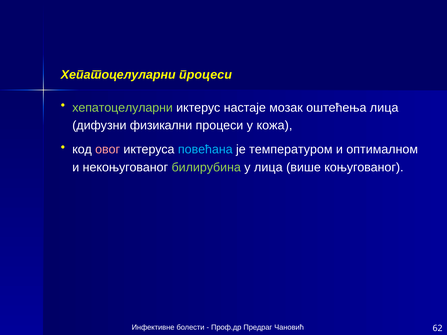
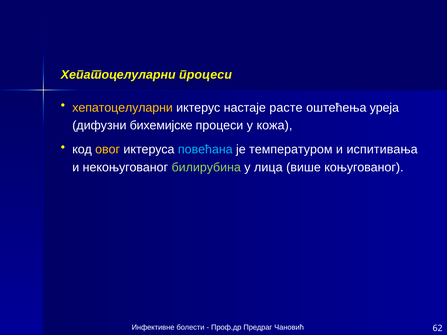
хепатоцелуларни colour: light green -> yellow (123, 108)
мозак: мозак -> расте (286, 108)
оштећења лица: лица -> уреја (384, 108)
физикални: физикални -> бихемијске (161, 126)
овог colour: pink -> yellow (108, 150)
оптималном: оптималном -> испитивања (382, 150)
